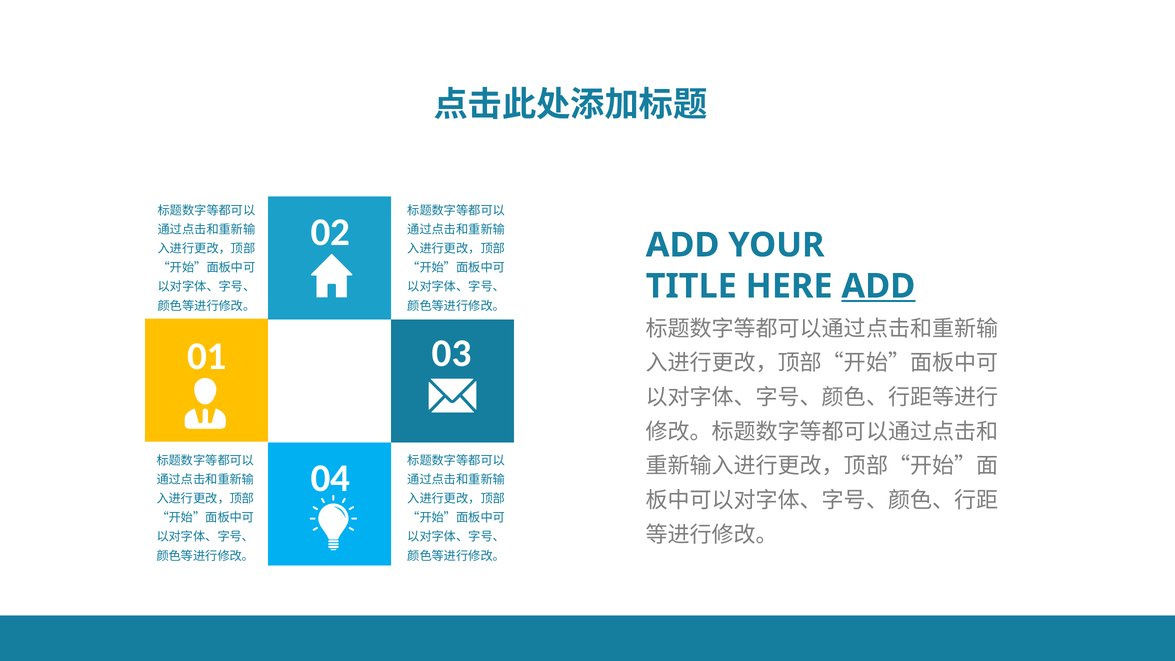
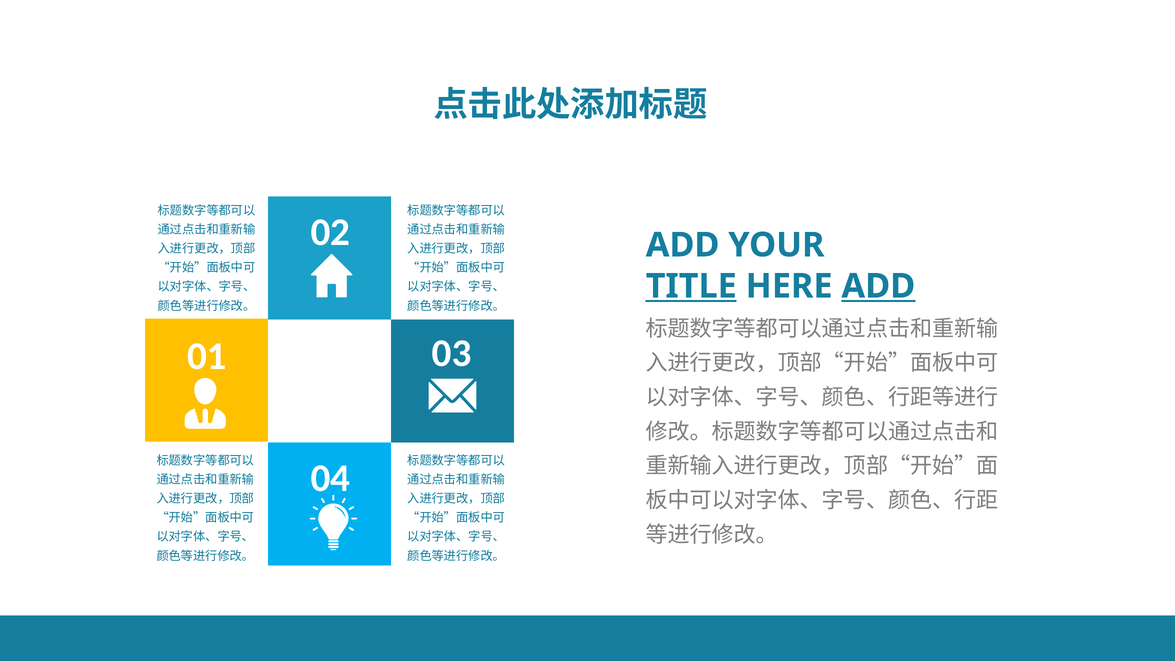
TITLE underline: none -> present (691, 286)
